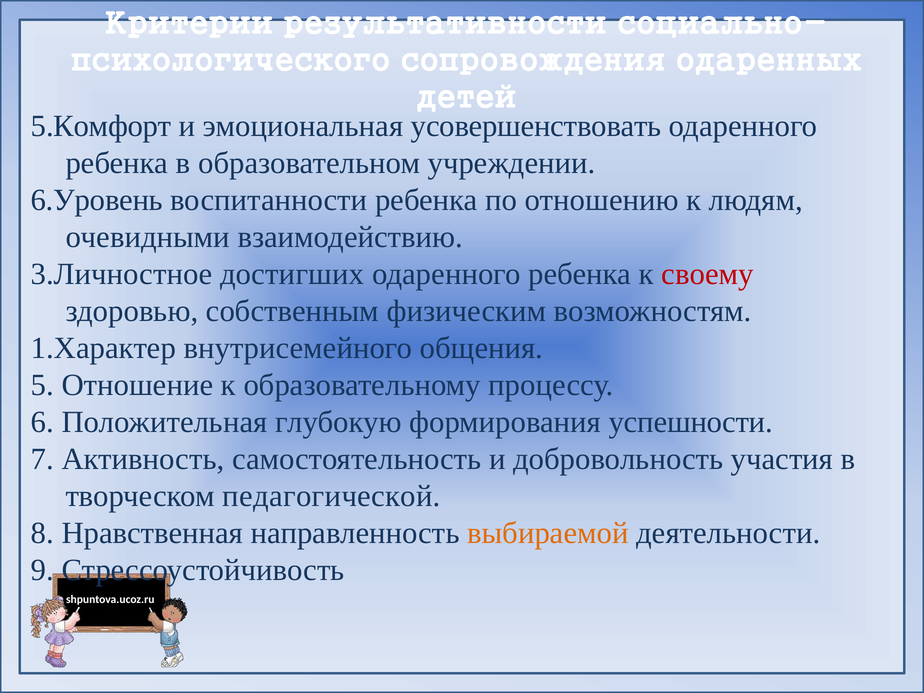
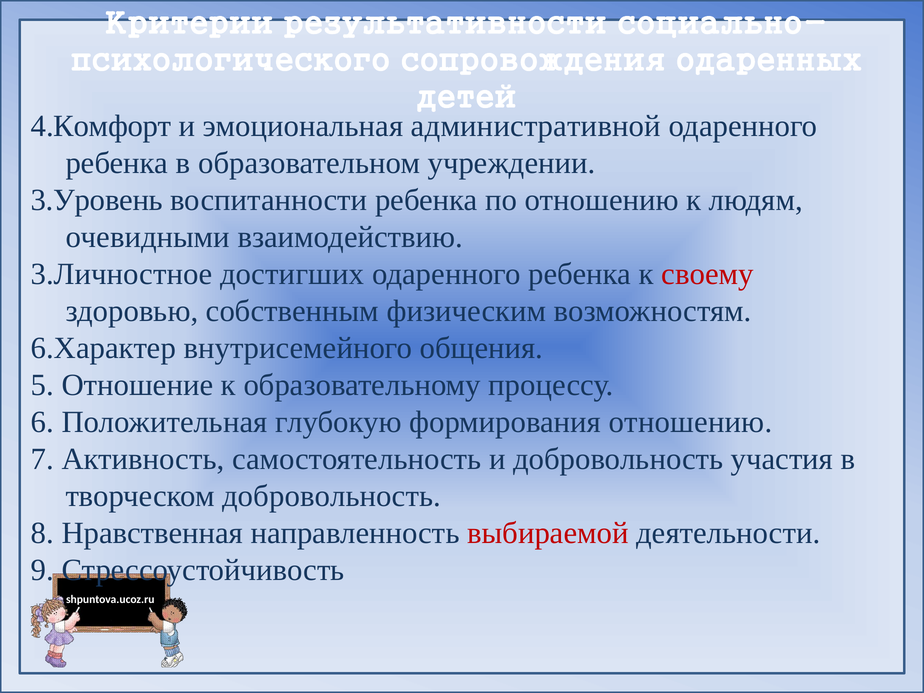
5.Комфорт: 5.Комфорт -> 4.Комфорт (101, 126)
усовершенствовать: усовершенствовать -> административной (536, 126)
6.Уровень: 6.Уровень -> 3.Уровень (97, 200)
1.Характер: 1.Характер -> 6.Характер (103, 348)
формирования успешности: успешности -> отношению (691, 422)
творческом педагогической: педагогической -> добровольность (332, 496)
выбираемой colour: orange -> red (548, 533)
